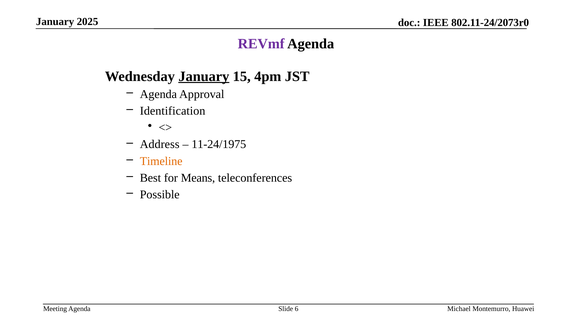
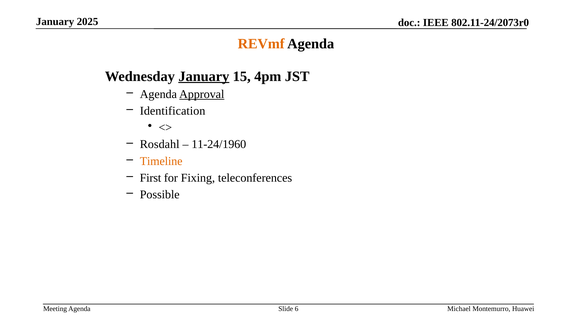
REVmf colour: purple -> orange (261, 44)
Approval underline: none -> present (202, 94)
Address: Address -> Rosdahl (160, 144)
11-24/1975: 11-24/1975 -> 11-24/1960 (219, 144)
Best: Best -> First (150, 178)
Means: Means -> Fixing (198, 178)
